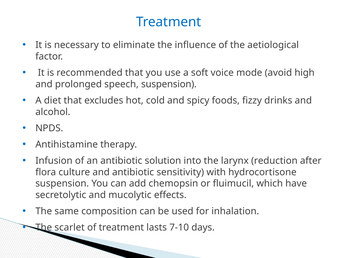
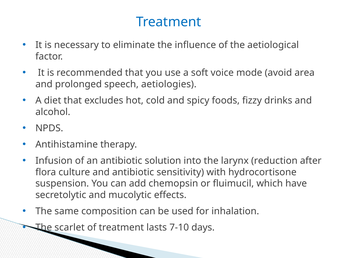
high: high -> area (305, 73)
speech suspension: suspension -> aetiologies (169, 84)
